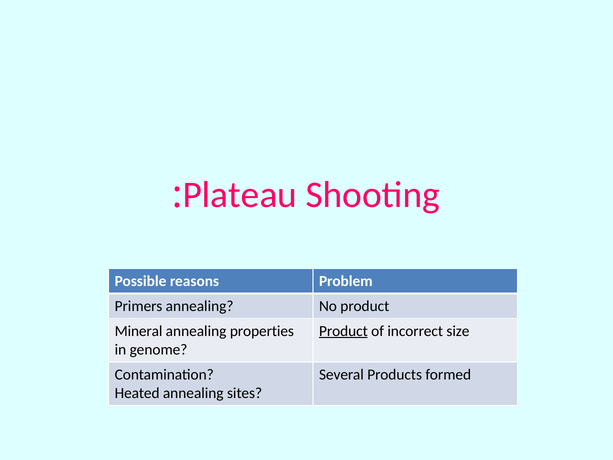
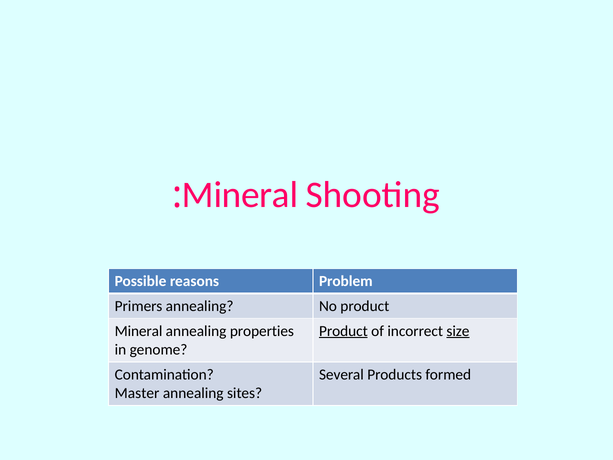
Plateau: Plateau -> Mineral (240, 195)
size underline: none -> present (458, 331)
Heated: Heated -> Master (137, 393)
